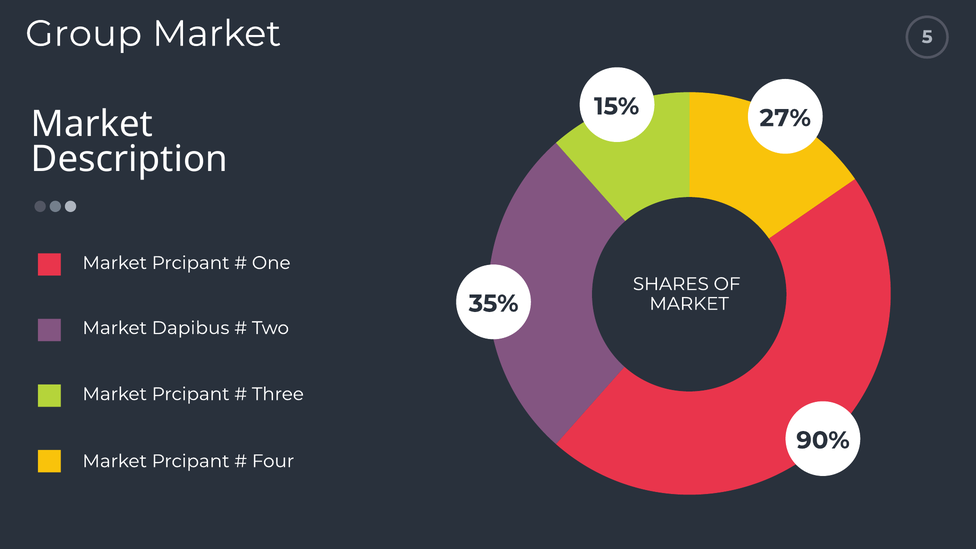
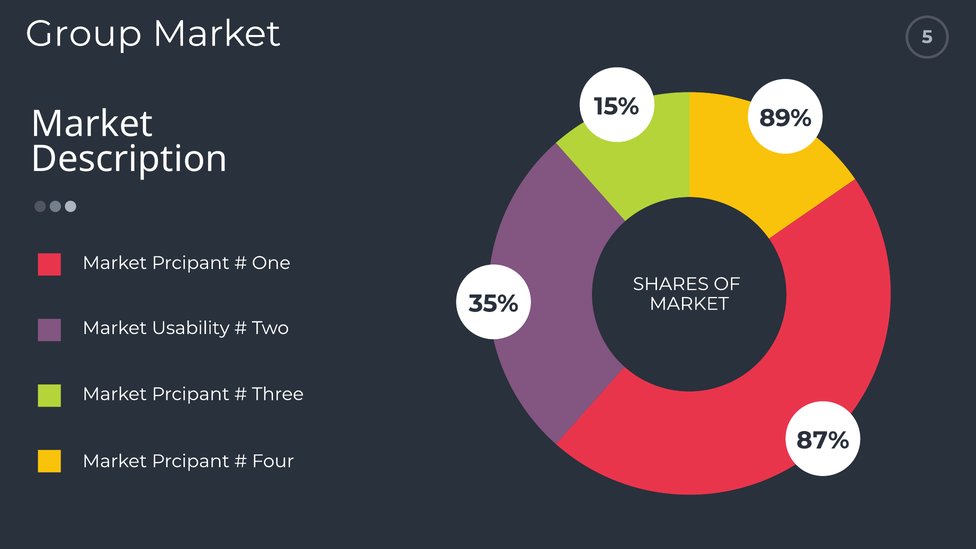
27%: 27% -> 89% (786, 118)
Dapibus: Dapibus -> Usability (191, 328)
90%: 90% -> 87% (823, 440)
